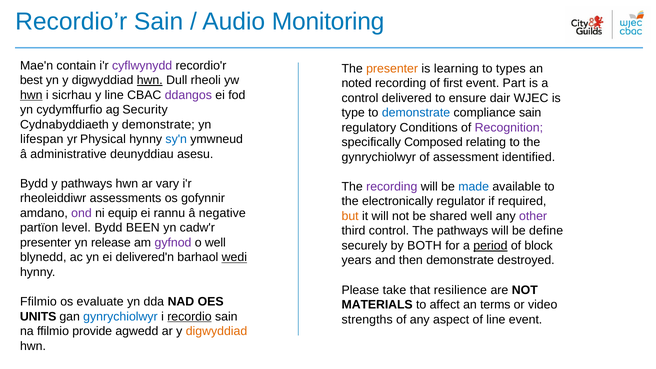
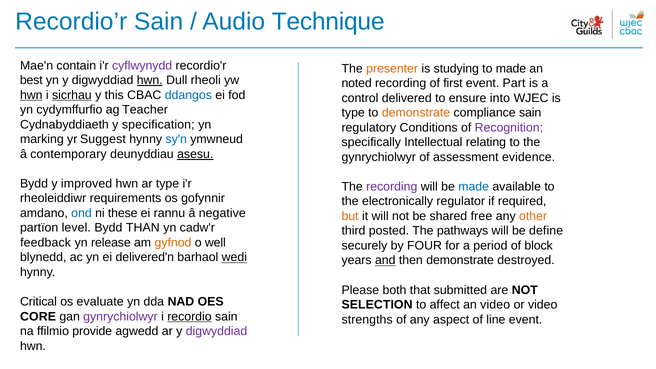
Monitoring: Monitoring -> Technique (328, 22)
learning: learning -> studying (456, 69)
to types: types -> made (511, 69)
sicrhau underline: none -> present (72, 95)
y line: line -> this (114, 95)
ddangos colour: purple -> blue (188, 95)
dair: dair -> into (500, 98)
Security: Security -> Teacher (145, 110)
demonstrate colour: blue -> orange (416, 113)
y demonstrate: demonstrate -> specification (158, 125)
lifespan: lifespan -> marking (42, 139)
Physical: Physical -> Suggest (103, 139)
Composed: Composed -> Intellectual (433, 142)
administrative: administrative -> contemporary (68, 154)
asesu underline: none -> present (195, 154)
identified: identified -> evidence (529, 157)
y pathways: pathways -> improved (87, 184)
ar vary: vary -> type (168, 184)
assessments: assessments -> requirements (126, 198)
ond colour: purple -> blue (82, 213)
equip: equip -> these (123, 213)
shared well: well -> free (481, 216)
other colour: purple -> orange (533, 216)
BEEN: BEEN -> THAN (143, 228)
third control: control -> posted (389, 231)
presenter: presenter -> feedback (46, 243)
gyfnod colour: purple -> orange (173, 243)
BOTH: BOTH -> FOUR (425, 246)
period underline: present -> none (490, 246)
and underline: none -> present (385, 260)
take: take -> both (395, 290)
resilience: resilience -> submitted (460, 290)
Ffilmio: Ffilmio -> Critical (39, 302)
MATERIALS: MATERIALS -> SELECTION (377, 305)
an terms: terms -> video (495, 305)
UNITS: UNITS -> CORE (38, 316)
gynrychiolwyr colour: blue -> purple (120, 316)
digwyddiad colour: orange -> purple (217, 331)
